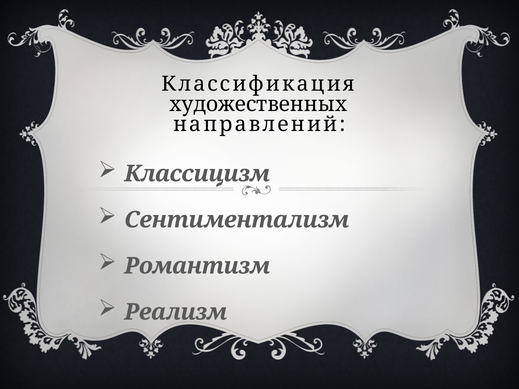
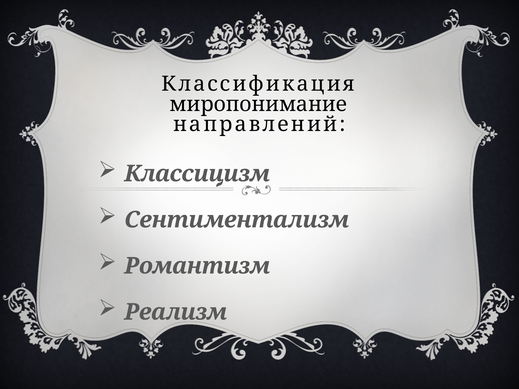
художественных: художественных -> миропонимание (258, 104)
